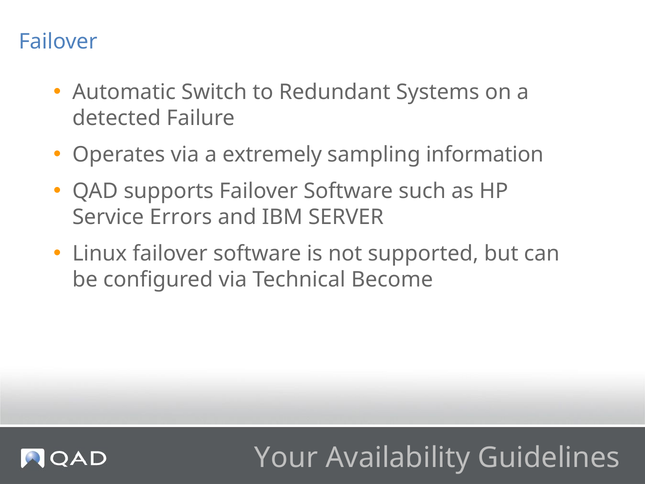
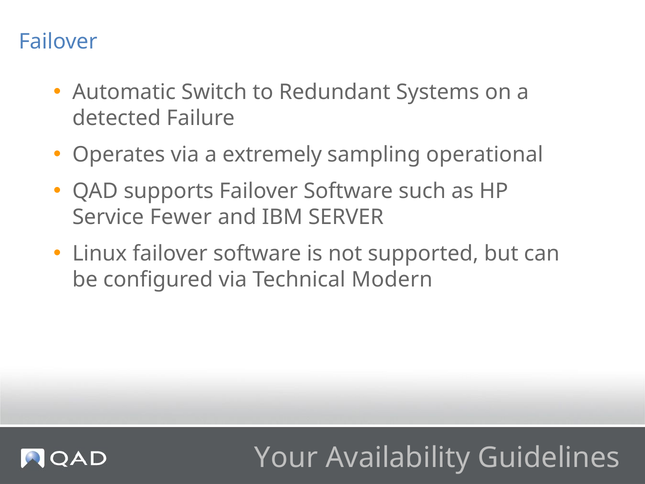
information: information -> operational (485, 155)
Errors: Errors -> Fewer (181, 217)
Become: Become -> Modern (392, 279)
